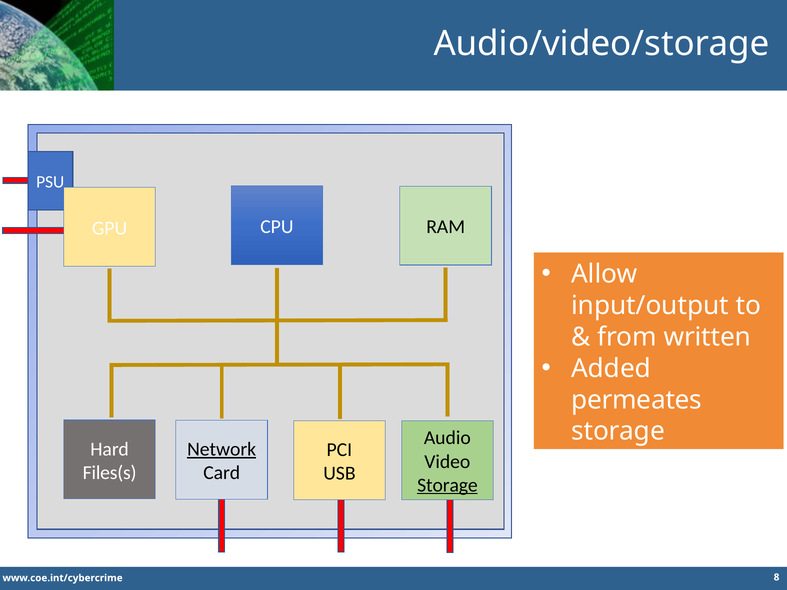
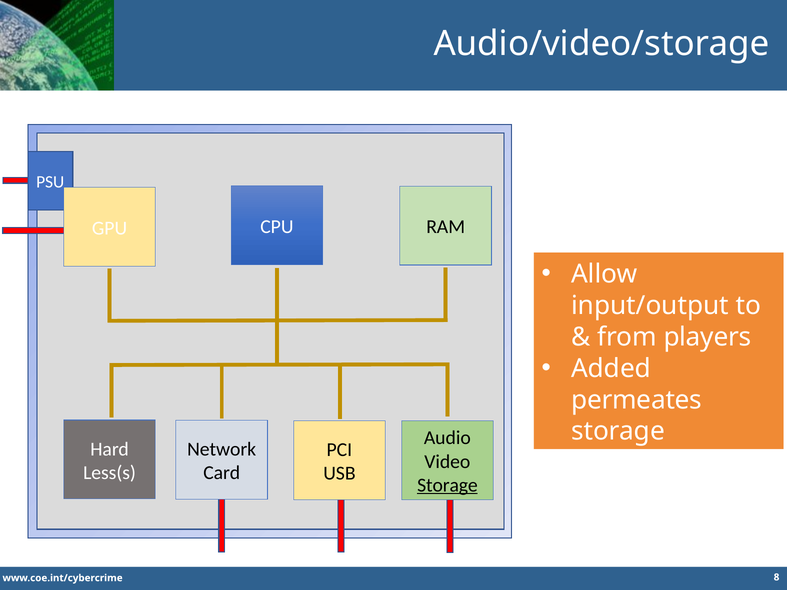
written: written -> players (707, 337)
Network underline: present -> none (222, 449)
Files(s: Files(s -> Less(s (110, 473)
